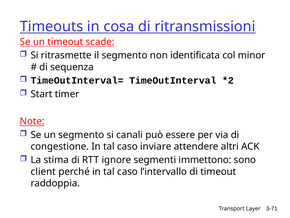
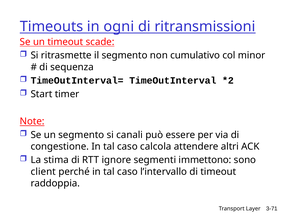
cosa: cosa -> ogni (119, 26)
identificata: identificata -> cumulativo (195, 55)
inviare: inviare -> calcola (156, 146)
